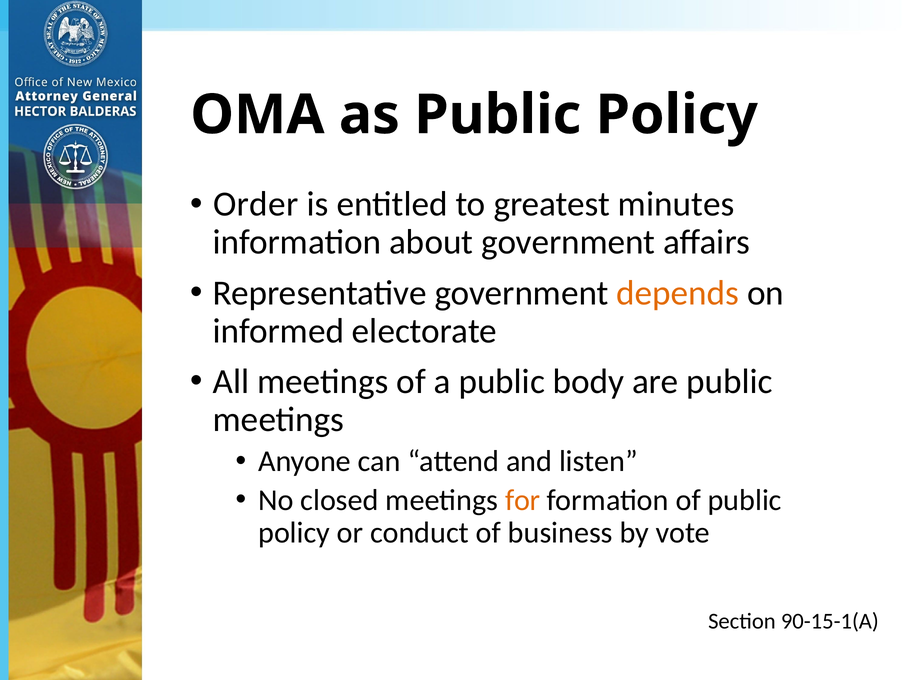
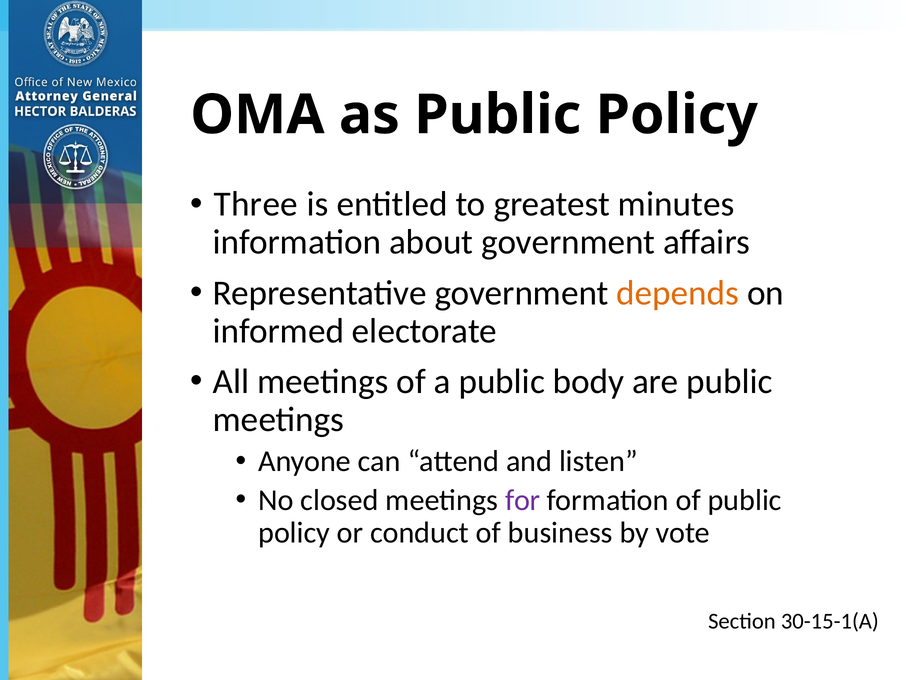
Order: Order -> Three (256, 204)
for colour: orange -> purple (523, 500)
90-15-1(A: 90-15-1(A -> 30-15-1(A (830, 621)
